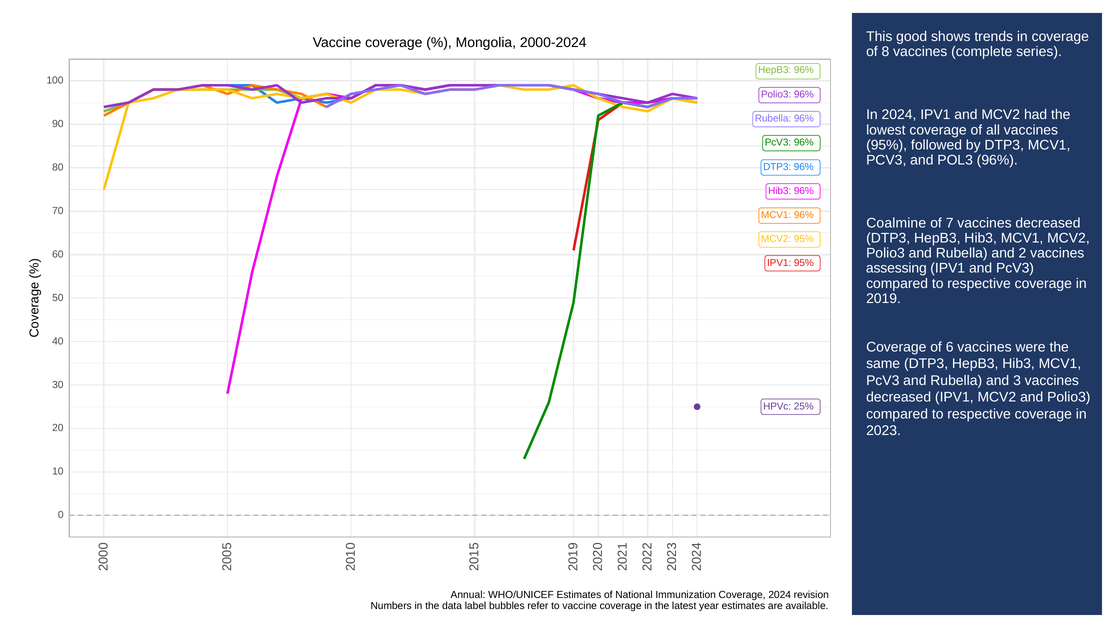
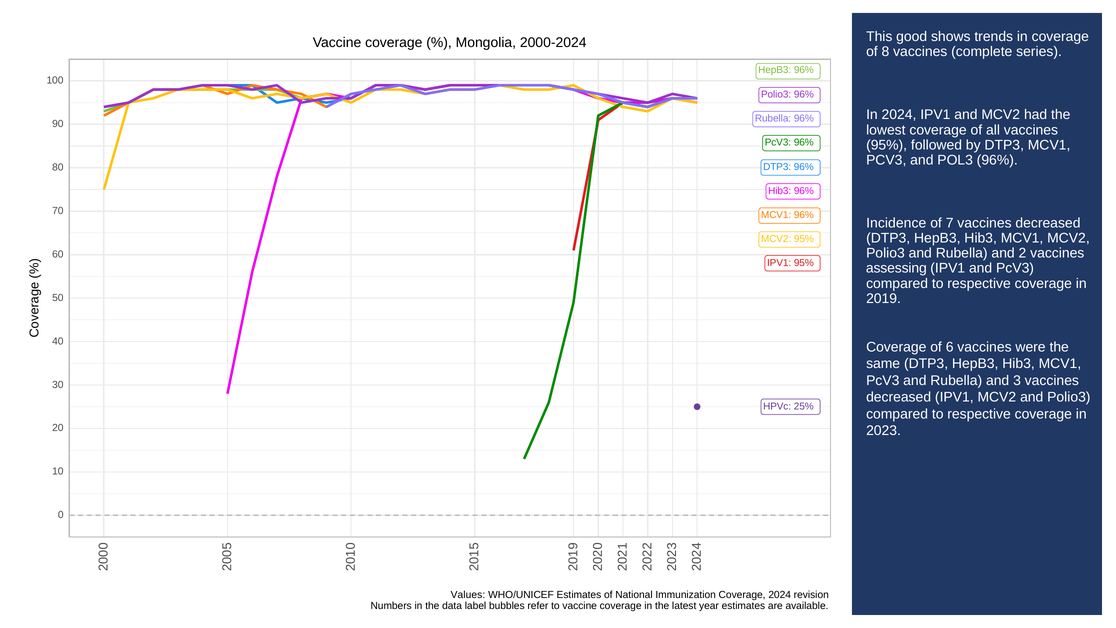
Coalmine: Coalmine -> Incidence (896, 223)
Annual: Annual -> Values (468, 595)
